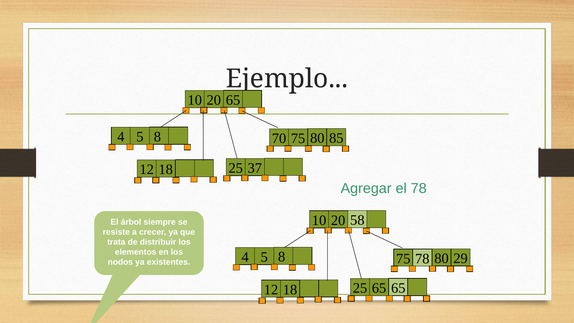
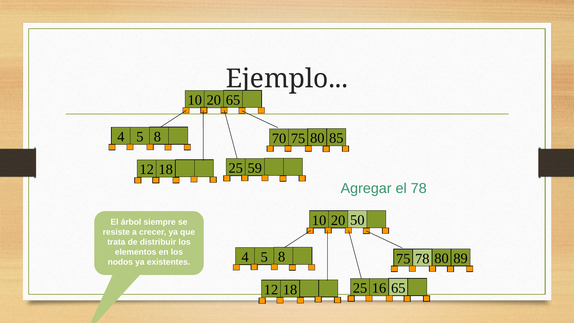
37: 37 -> 59 (255, 168)
58: 58 -> 50 (357, 220)
29: 29 -> 89 (461, 258)
25 65: 65 -> 16 (379, 288)
